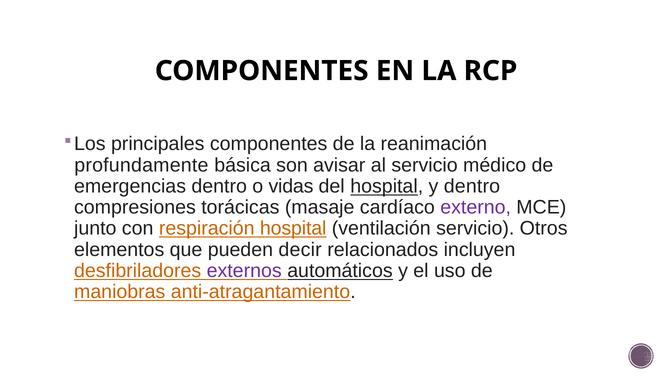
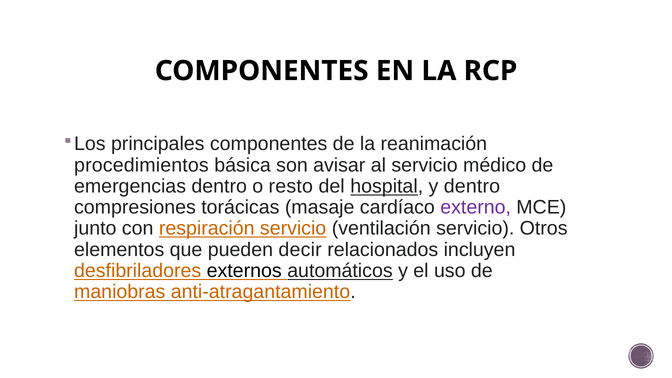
profundamente: profundamente -> procedimientos (141, 165)
vidas: vidas -> resto (291, 186)
respiración hospital: hospital -> servicio (293, 229)
externos colour: purple -> black (244, 271)
